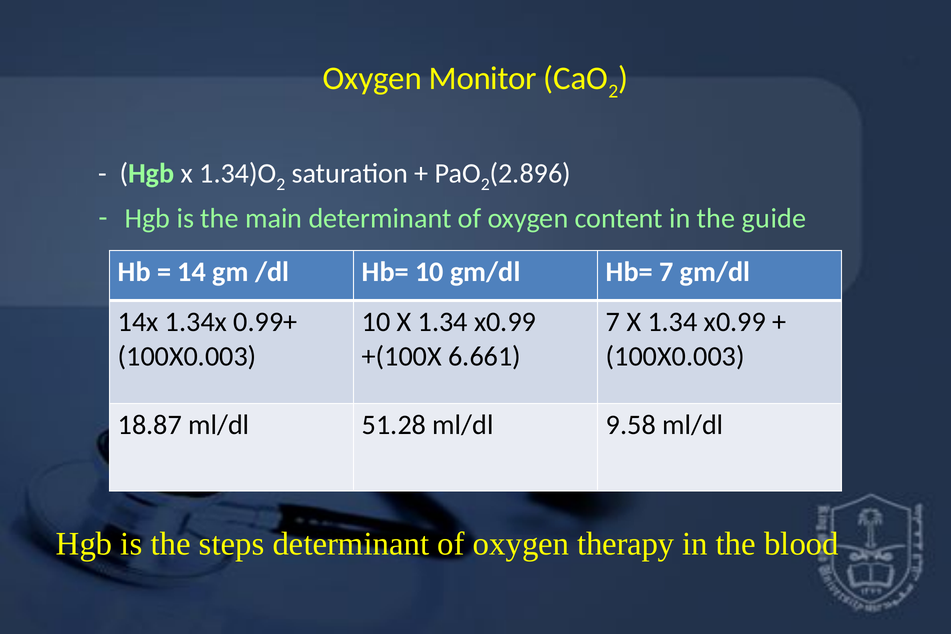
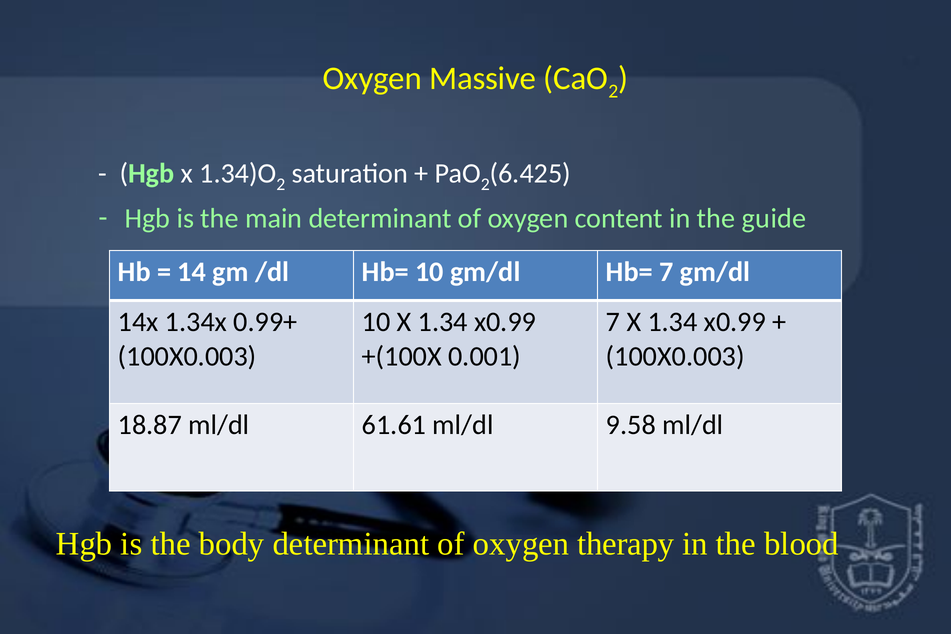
Monitor: Monitor -> Massive (483, 78)
2.896: 2.896 -> 6.425 (530, 173)
6.661: 6.661 -> 0.001 (485, 357)
51.28: 51.28 -> 61.61 (394, 425)
steps: steps -> body (232, 544)
